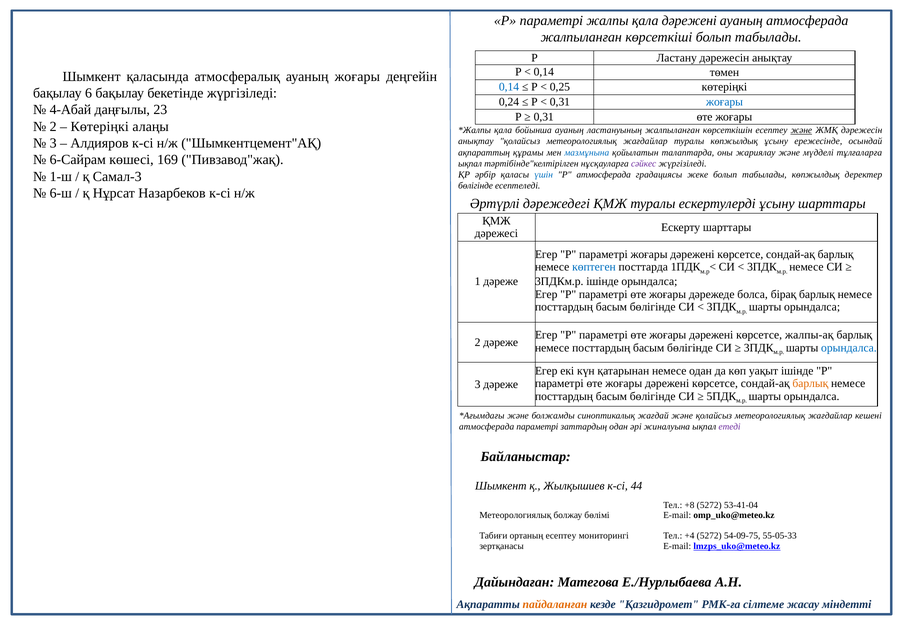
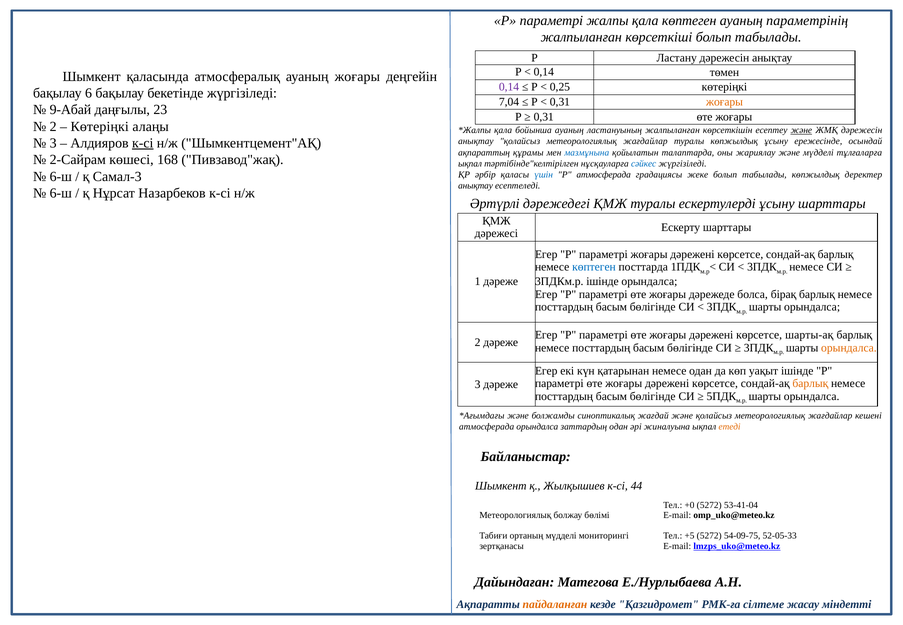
қала дәрежені: дәрежені -> көптеген (689, 20)
ауаның атмосферада: атмосферада -> параметрінің (807, 20)
0,14 colour: blue -> purple (509, 87)
0,24: 0,24 -> 7,04 (509, 102)
жоғары colour: blue -> orange (725, 102)
4-Абай: 4-Абай -> 9-Абай (70, 110)
к-сі underline: none -> present (143, 143)
6-Сайрам: 6-Сайрам -> 2-Сайрам (78, 160)
169: 169 -> 168 (168, 160)
сәйкес colour: purple -> blue (644, 164)
1-ш: 1-ш -> 6-ш (61, 177)
бөлігінде: бөлігінде -> анықтау (476, 186)
жалпы-ақ: жалпы-ақ -> шарты-ақ (809, 335)
орындалса colour: blue -> orange (849, 348)
атмосферада параметрі: параметрі -> орындалса (537, 427)
етеді colour: purple -> orange (730, 427)
+8: +8 -> +0 (689, 505)
ортаның есептеу: есептеу -> мүдделі (561, 536)
+4: +4 -> +5 (689, 536)
55-05-33: 55-05-33 -> 52-05-33 (780, 536)
